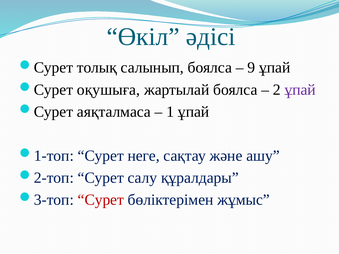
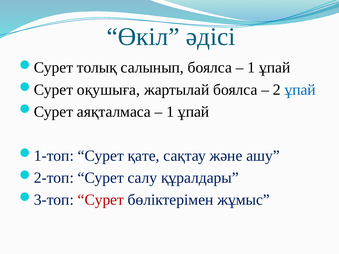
9: 9 -> 1 (251, 68)
ұпай colour: purple -> blue (300, 90)
неге: неге -> қате (144, 156)
